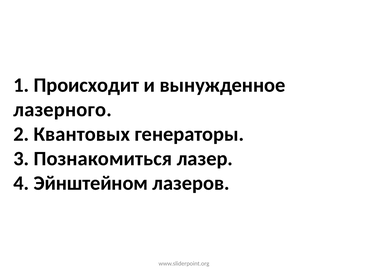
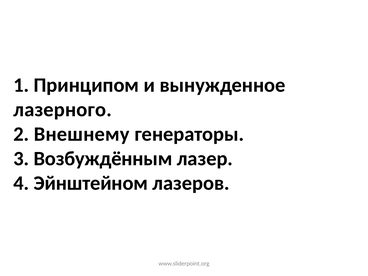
Происходит: Происходит -> Принципом (86, 85)
Квантовых: Квантовых -> Внешнему (82, 134)
Познакомиться: Познакомиться -> Возбуждённым (103, 159)
